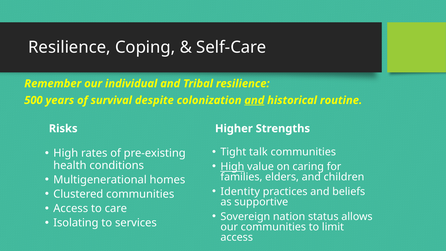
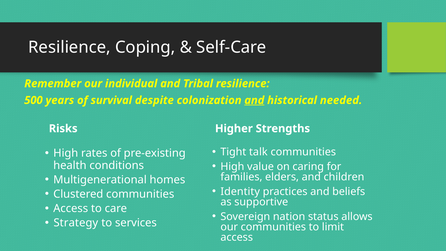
routine: routine -> needed (341, 100)
High underline: present -> none (232, 167)
Isolating: Isolating -> Strategy (76, 223)
